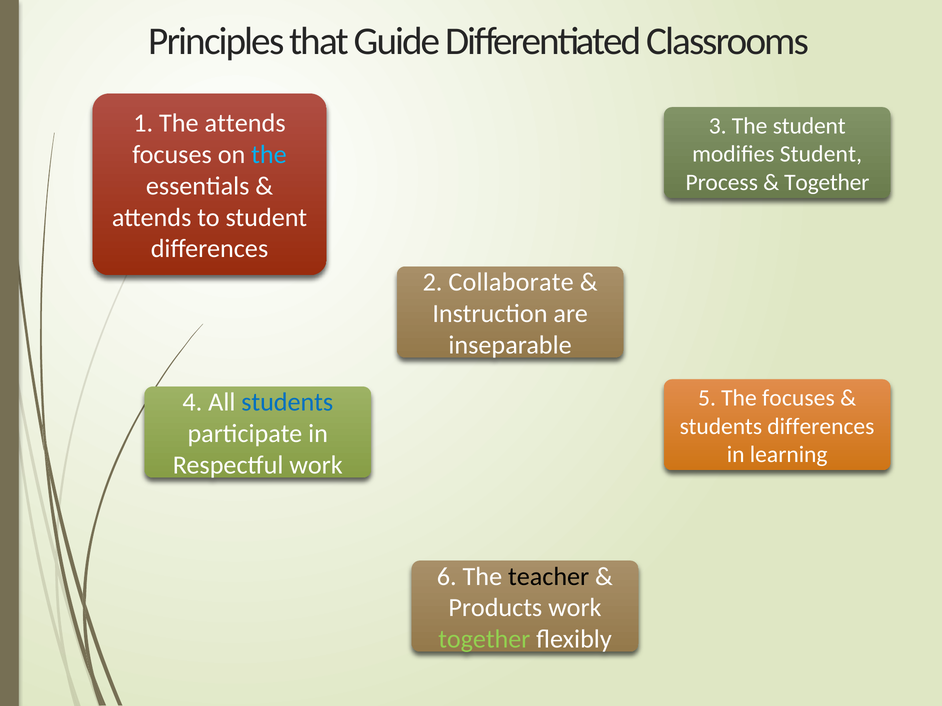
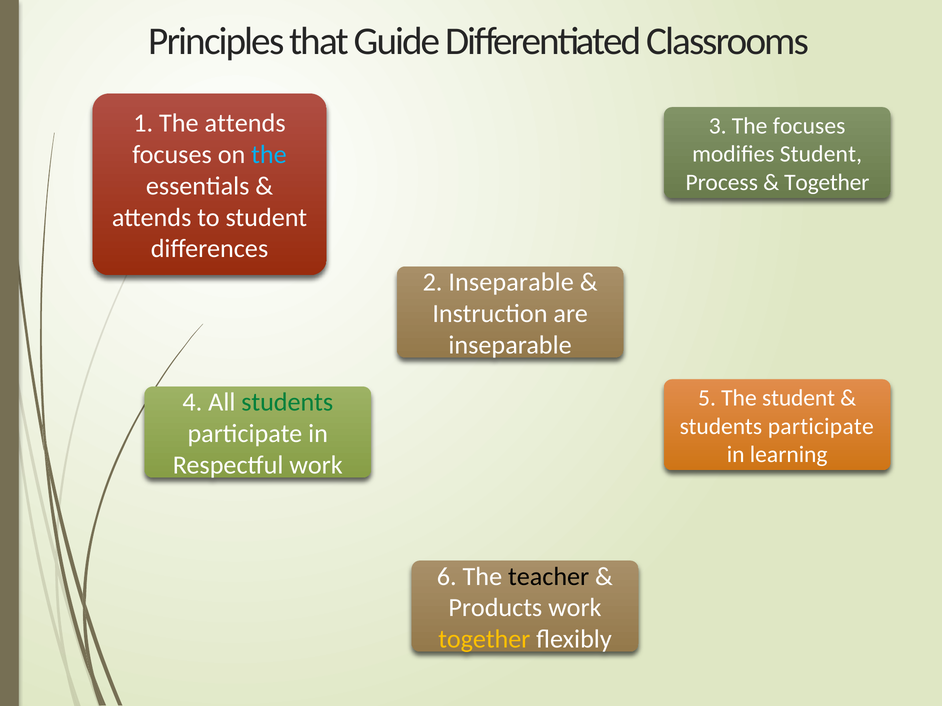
The student: student -> focuses (809, 126)
2 Collaborate: Collaborate -> Inseparable (511, 282)
The focuses: focuses -> student (799, 398)
students colour: blue -> green (287, 403)
differences: differences -> participate (821, 427)
together colour: light green -> yellow (484, 640)
